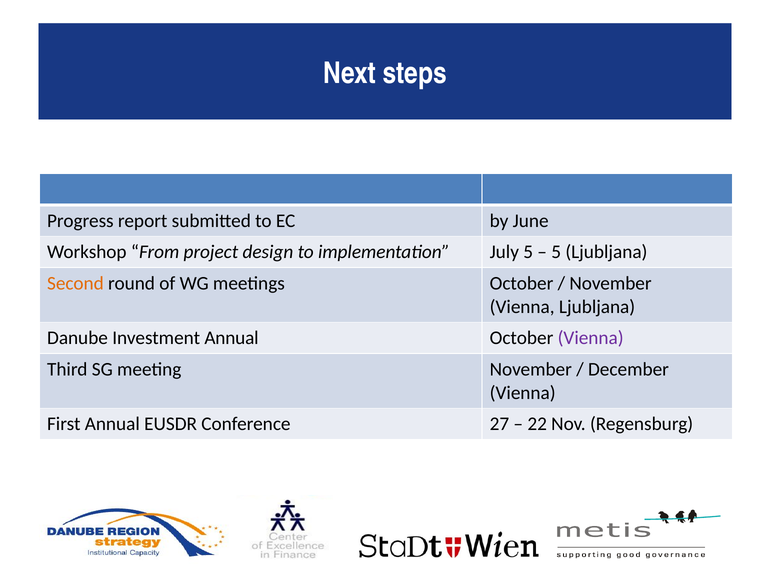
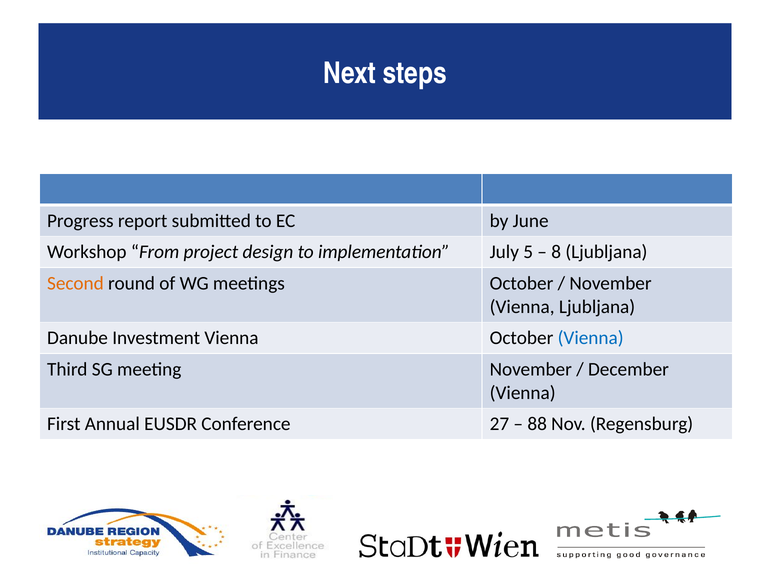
5: 5 -> 8 (556, 252)
Investment Annual: Annual -> Vienna (231, 338)
Vienna colour: purple -> blue (591, 338)
22: 22 -> 88 (537, 424)
